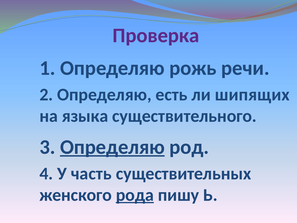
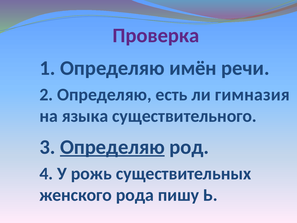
рожь: рожь -> имён (193, 68)
шипящих: шипящих -> гимназия (252, 95)
часть: часть -> рожь (91, 173)
рода underline: present -> none (135, 195)
